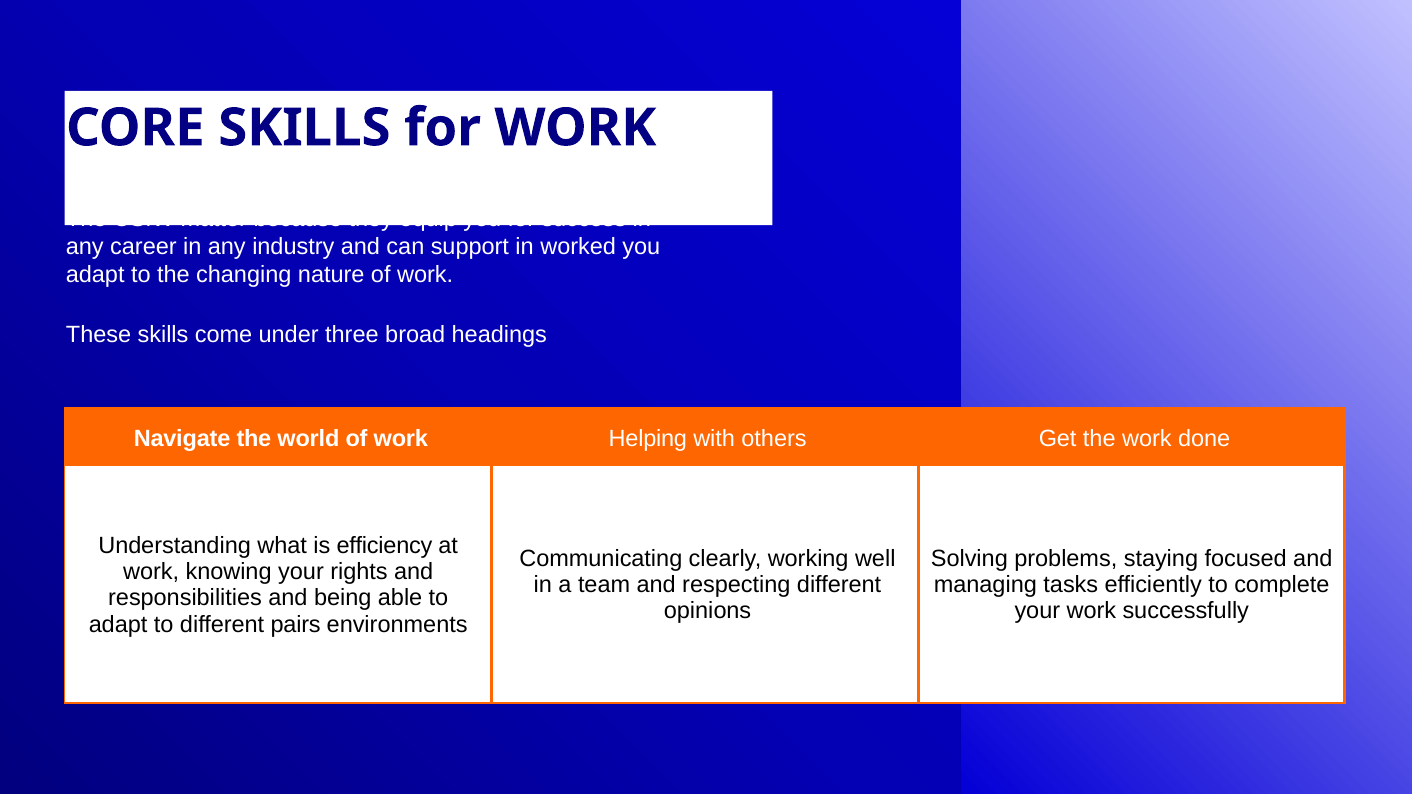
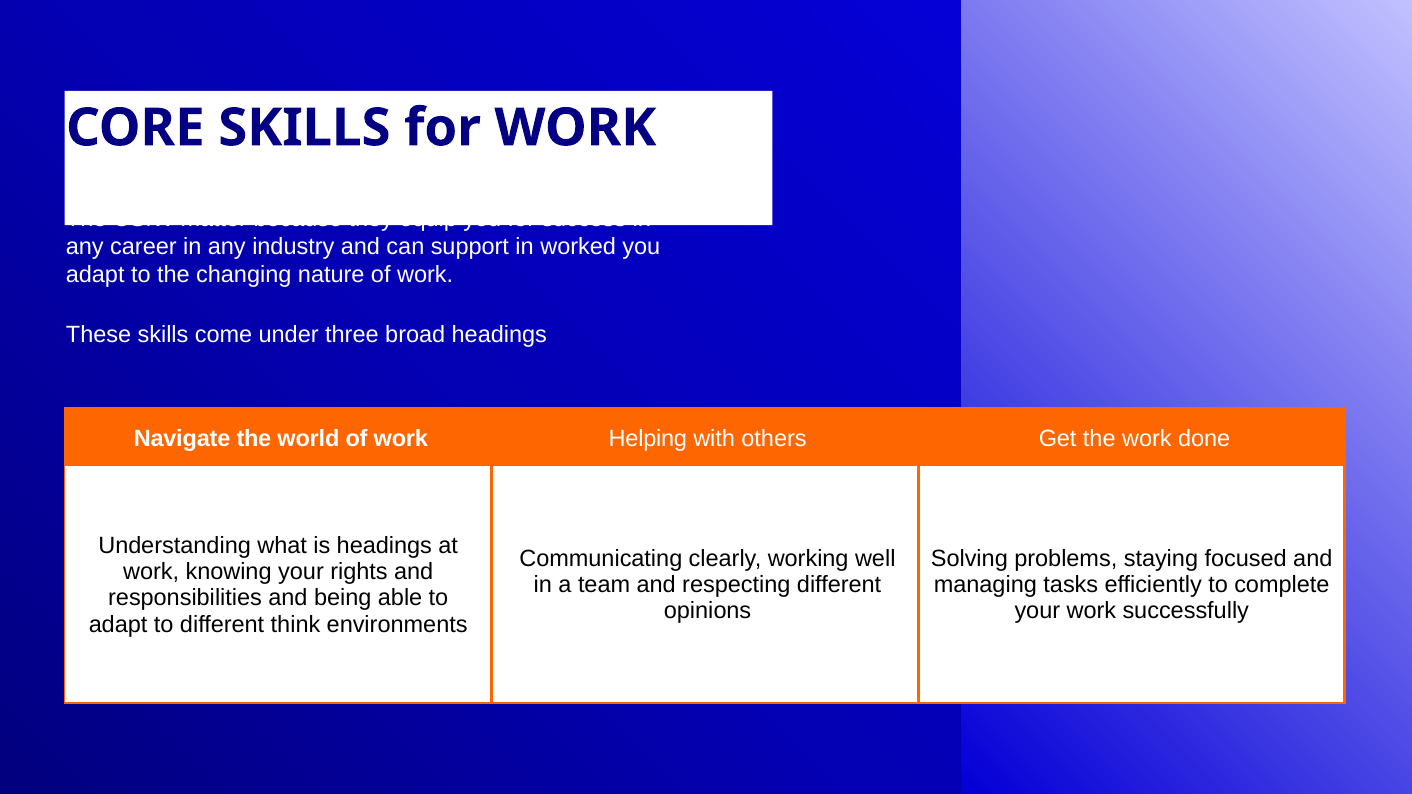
is efficiency: efficiency -> headings (384, 545)
pairs: pairs -> think (296, 625)
